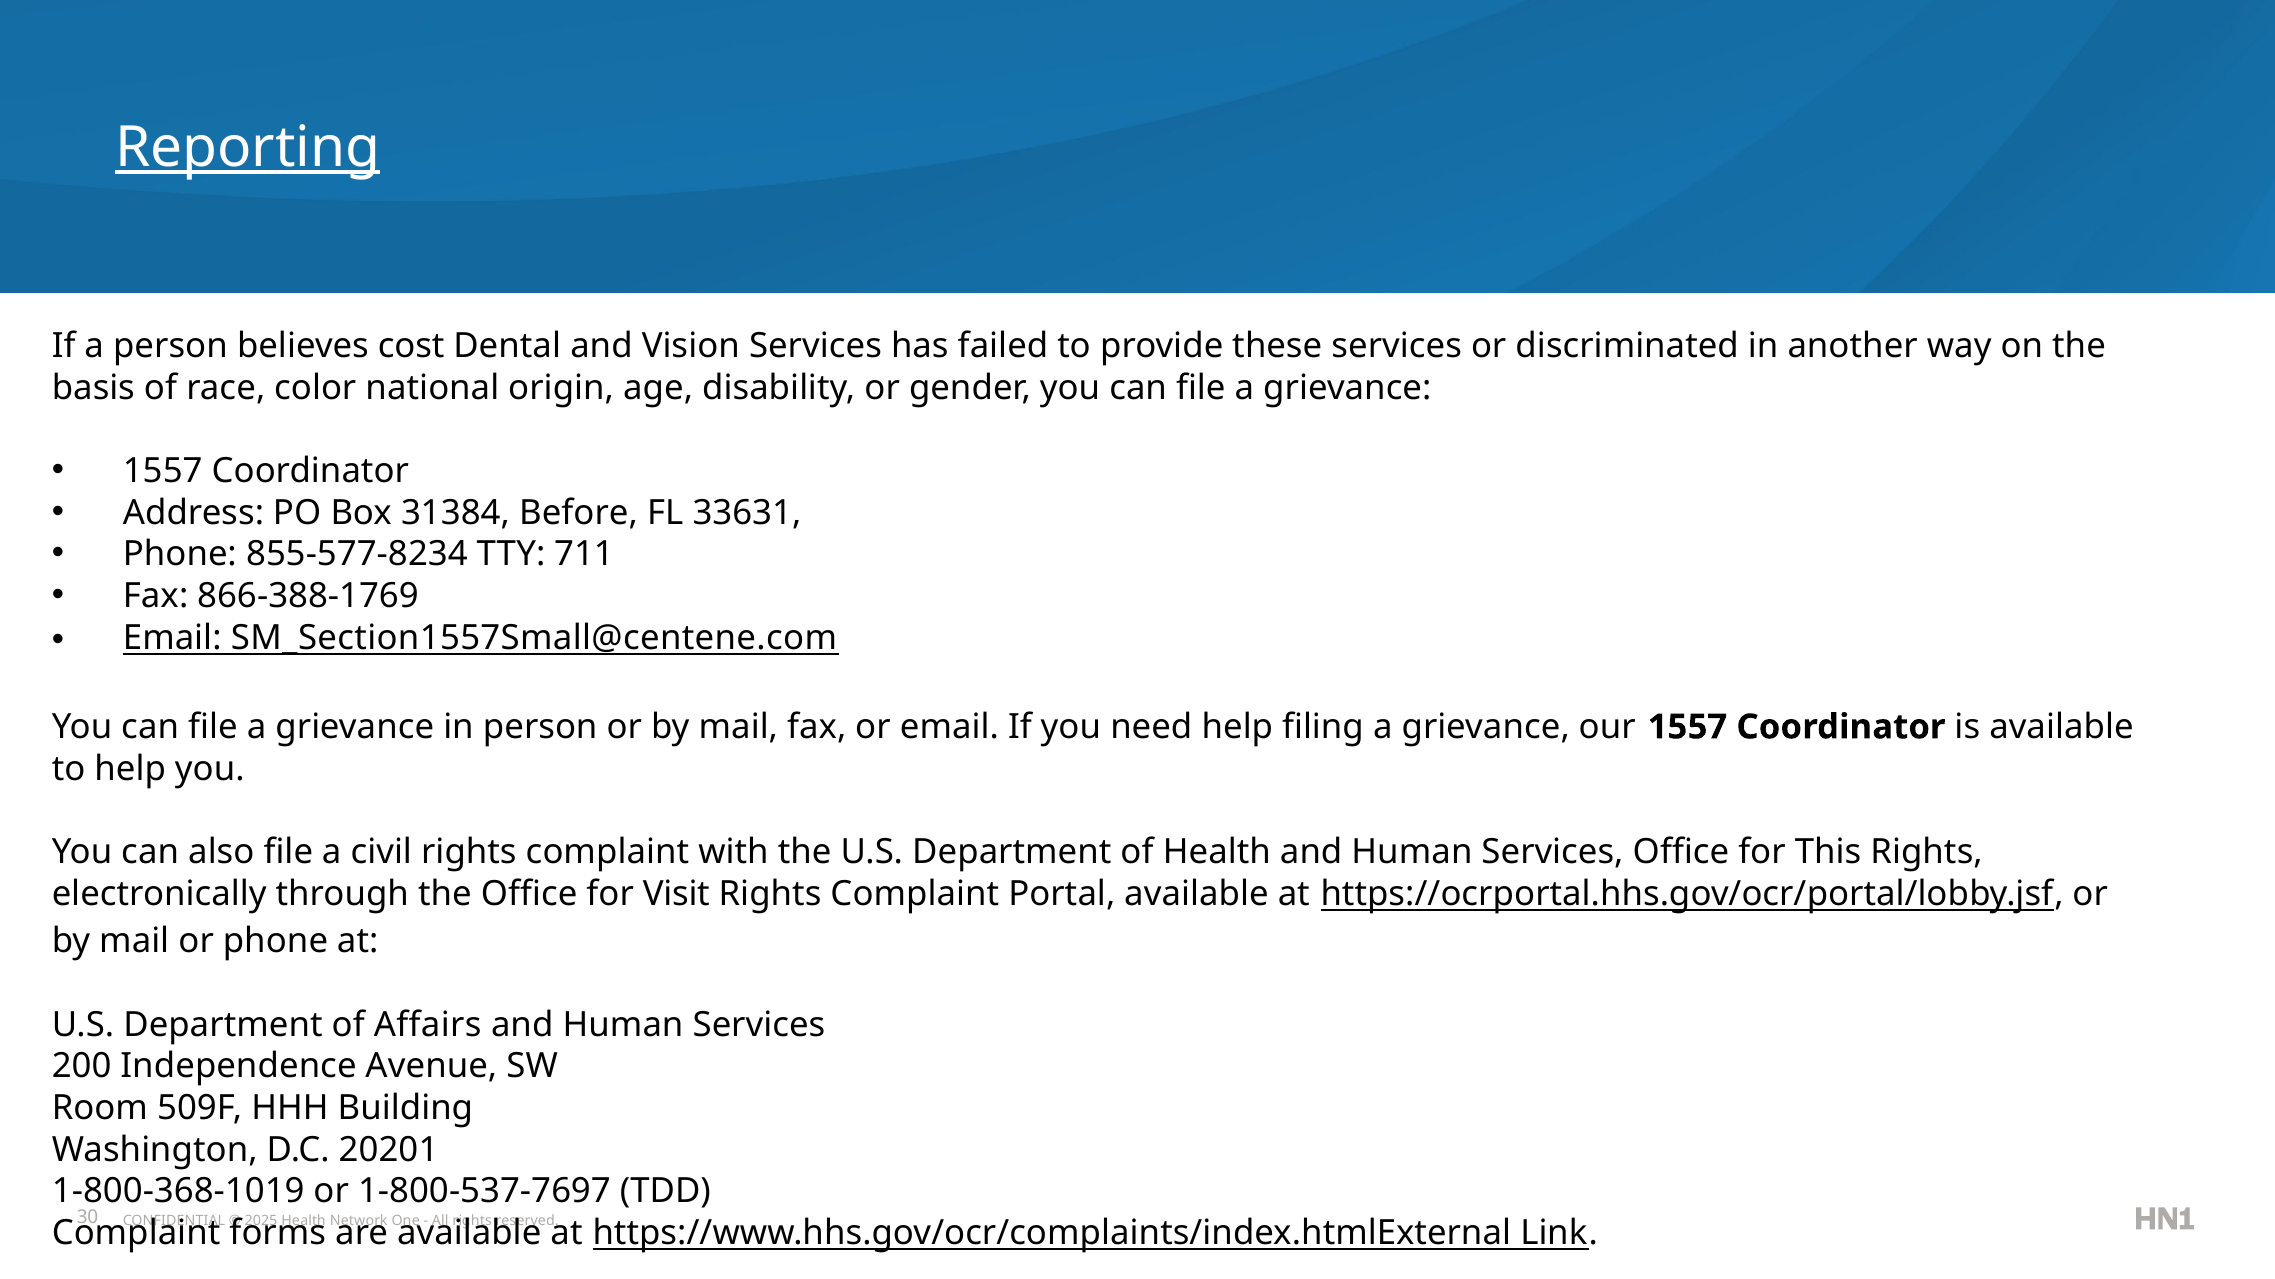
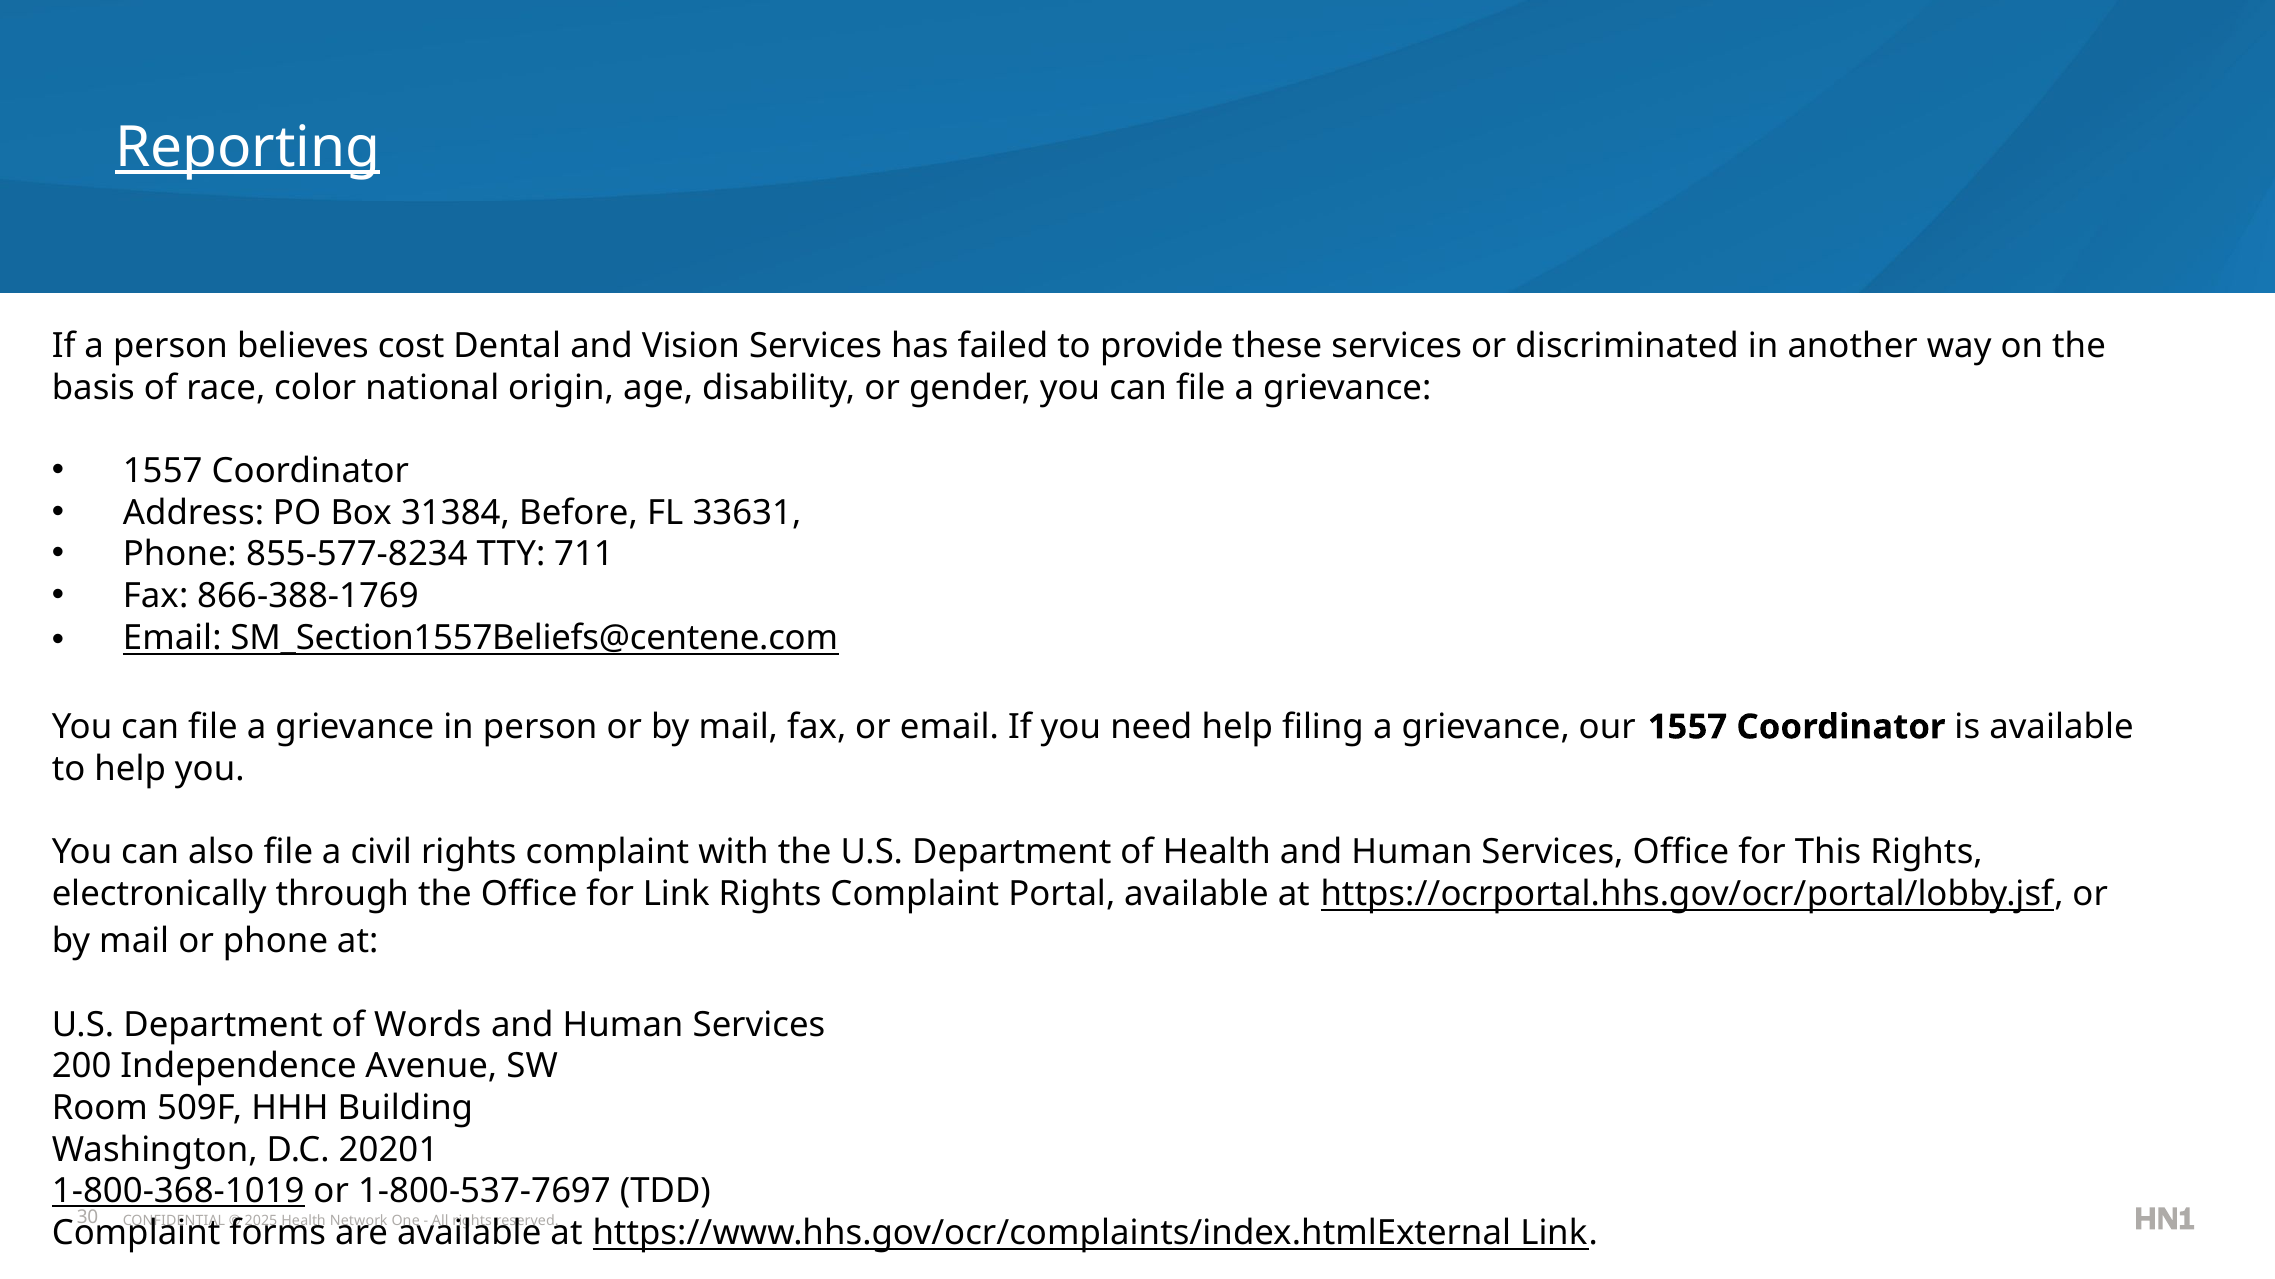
SM_Section1557Small@centene.com: SM_Section1557Small@centene.com -> SM_Section1557Beliefs@centene.com (534, 638)
for Visit: Visit -> Link (676, 894)
Affairs: Affairs -> Words (428, 1025)
1-800-368-1019 underline: none -> present (178, 1192)
